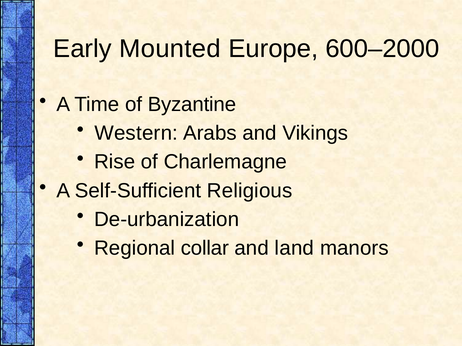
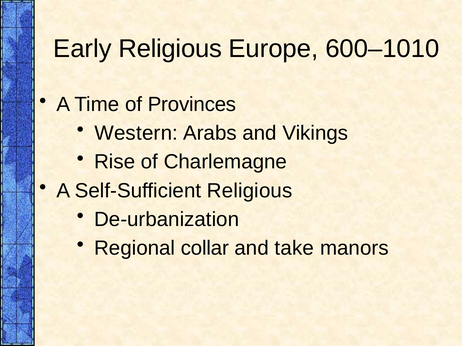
Early Mounted: Mounted -> Religious (170, 49)
600–2000: 600–2000 -> 600–1010 (382, 49)
Byzantine: Byzantine -> Provinces (192, 105)
land: land -> take (294, 248)
